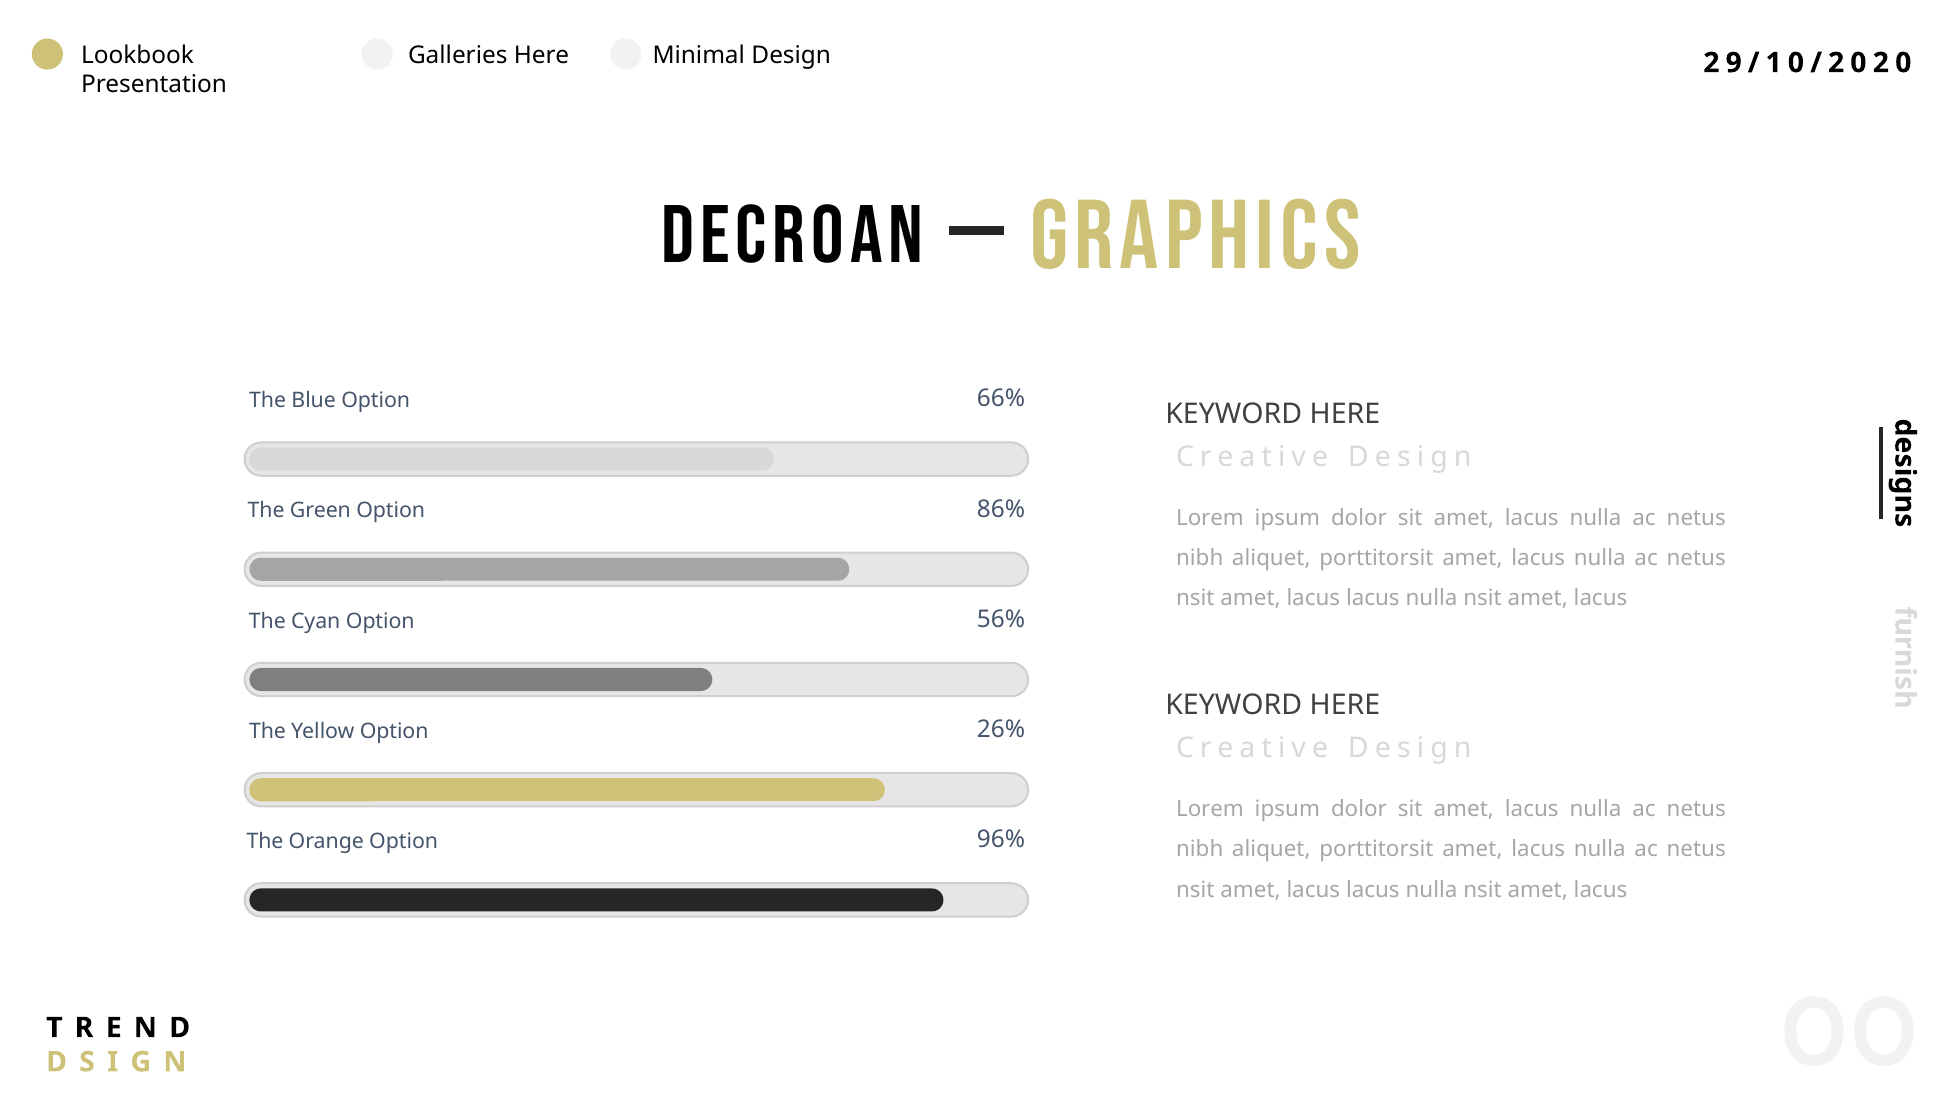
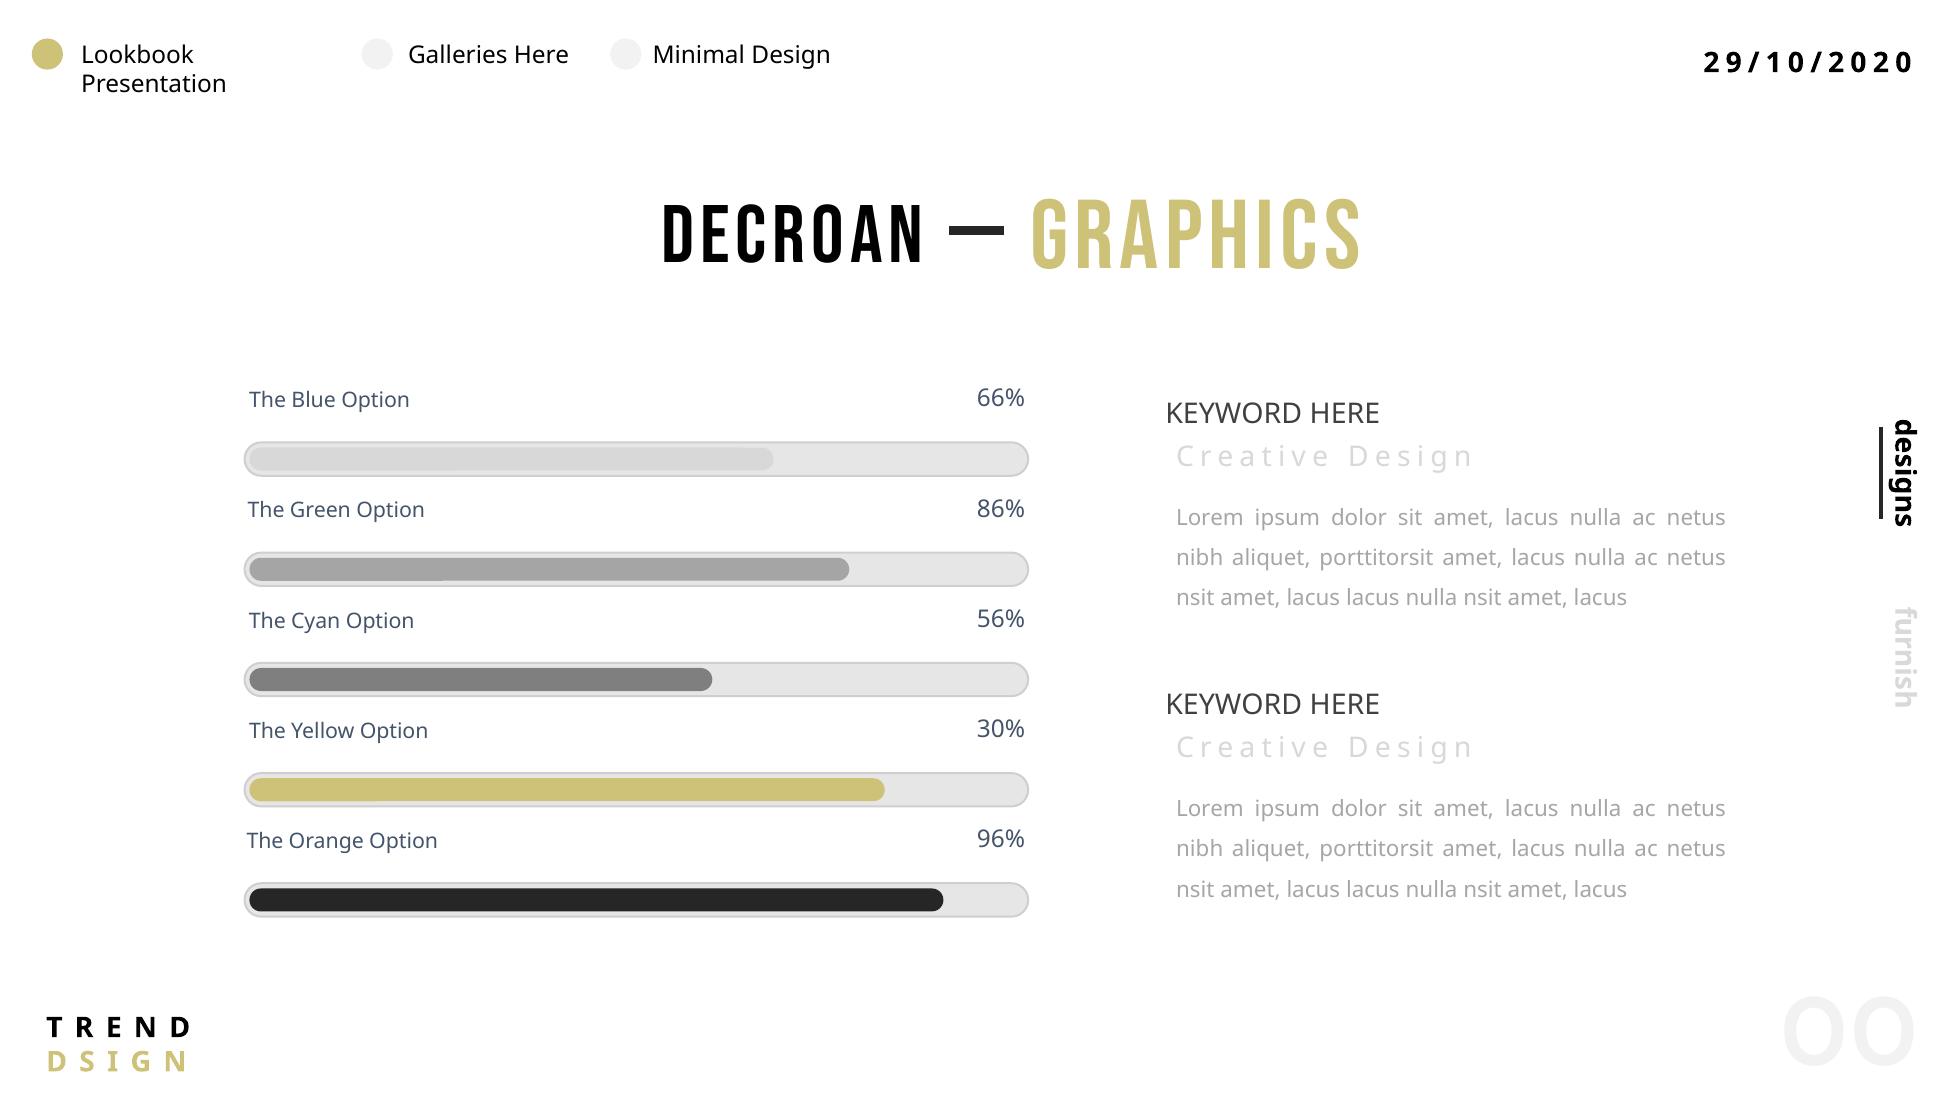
26%: 26% -> 30% (1001, 729)
